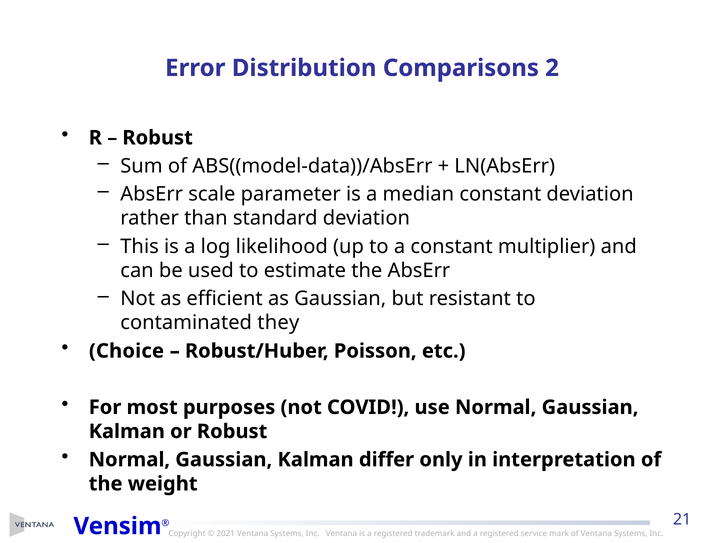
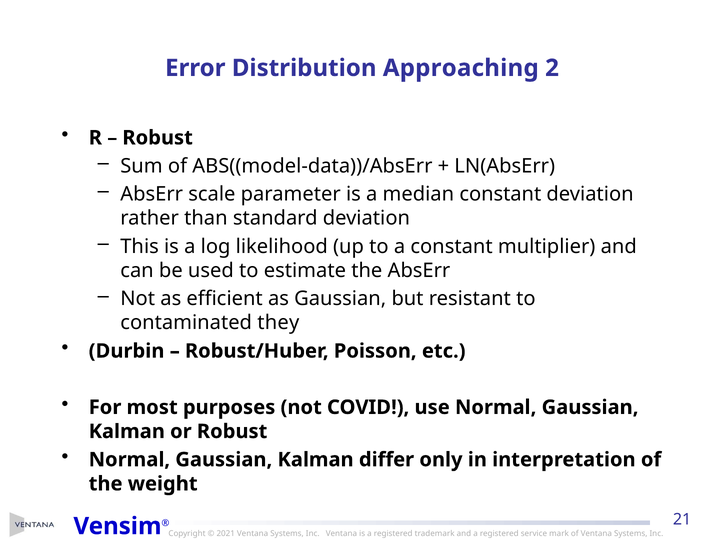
Comparisons: Comparisons -> Approaching (461, 68)
Choice: Choice -> Durbin (127, 351)
